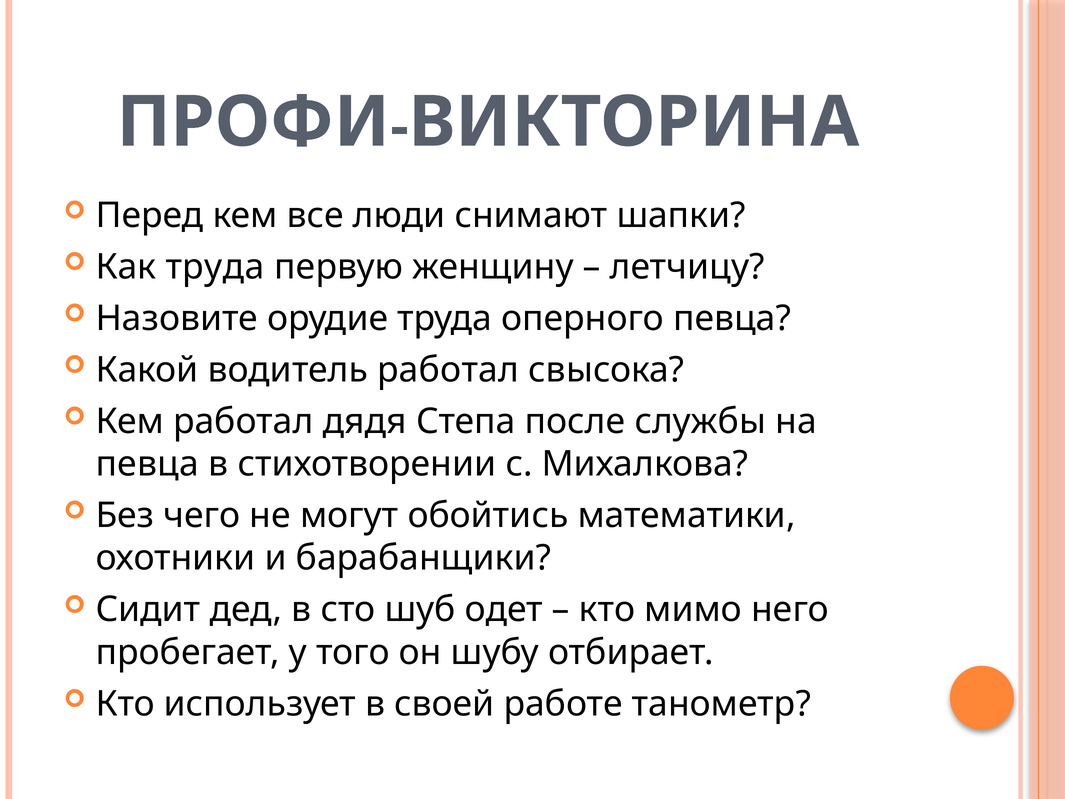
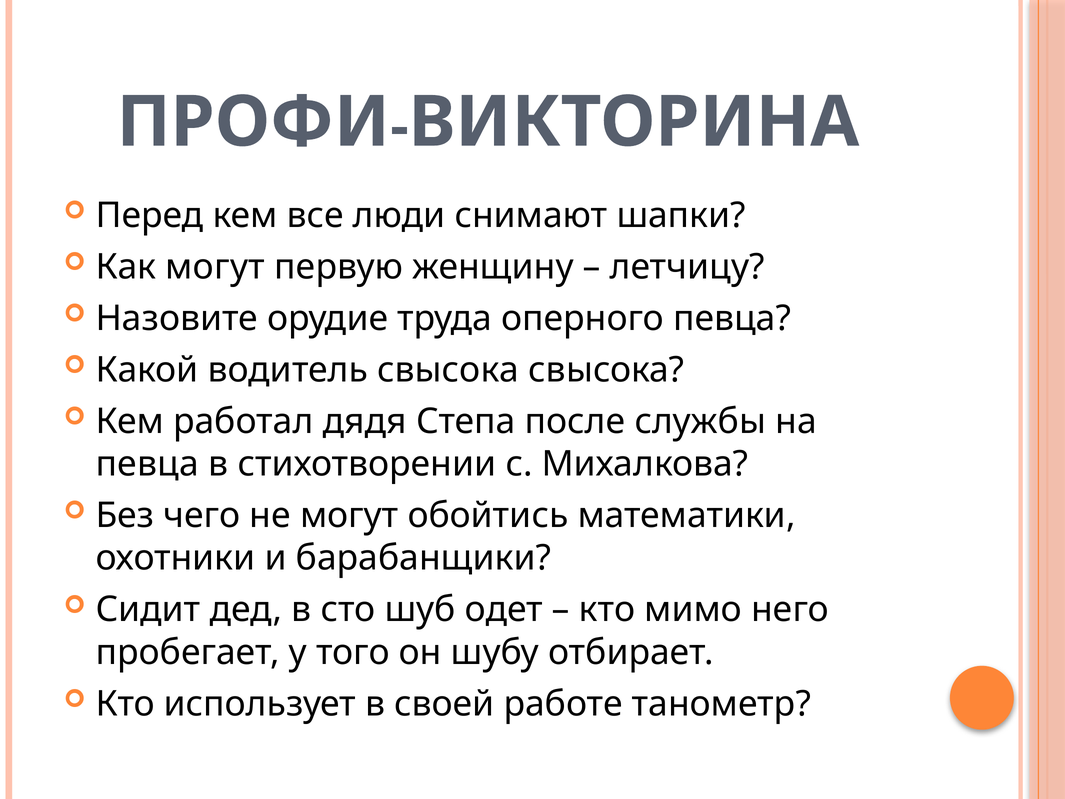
Как труда: труда -> могут (215, 267)
водитель работал: работал -> свысока (448, 370)
